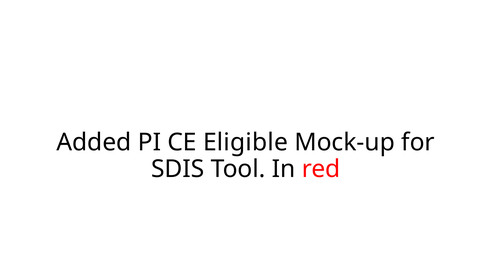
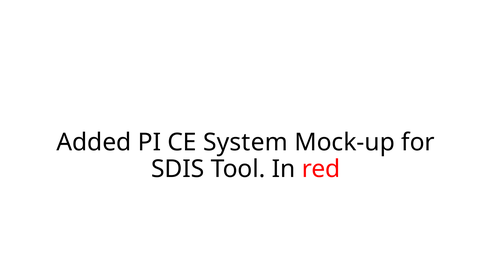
Eligible: Eligible -> System (245, 142)
